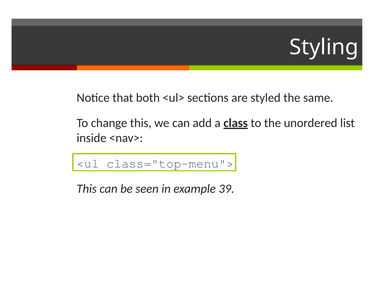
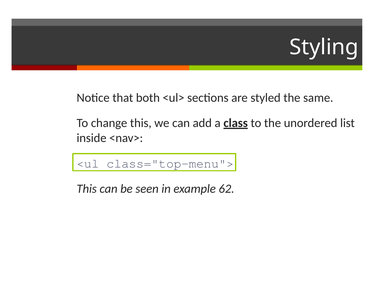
39: 39 -> 62 (227, 189)
